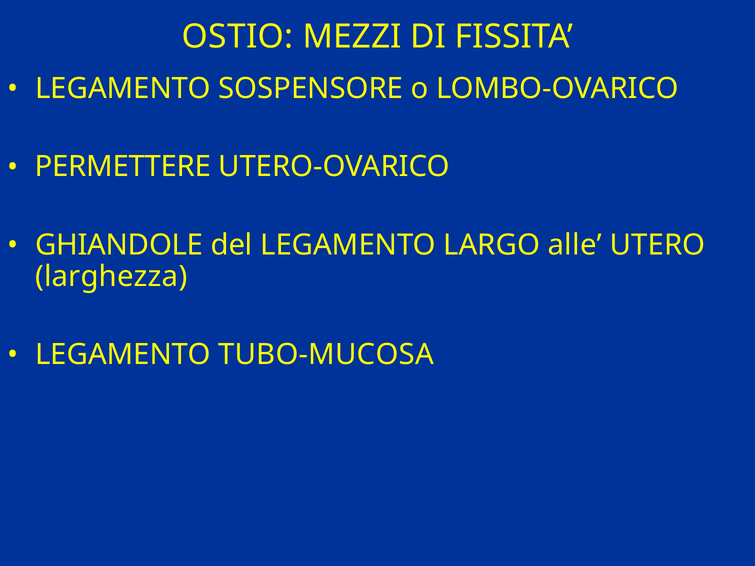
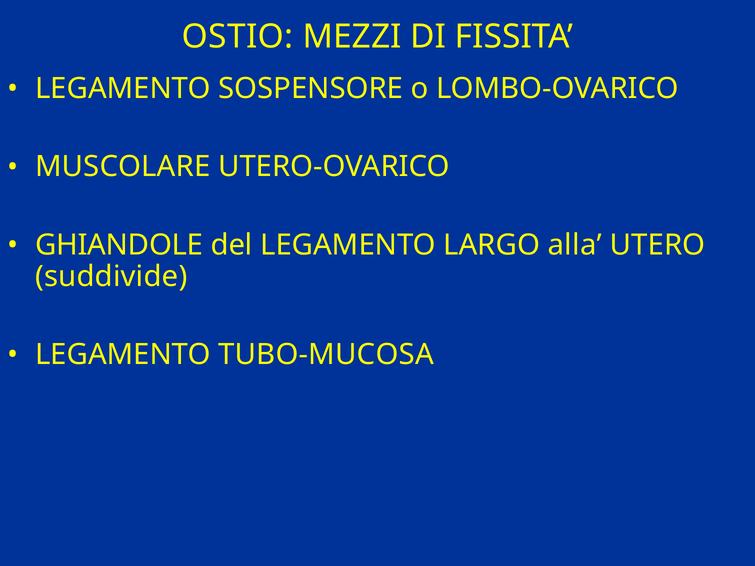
PERMETTERE: PERMETTERE -> MUSCOLARE (123, 167)
alle: alle -> alla (575, 245)
larghezza: larghezza -> suddivide (111, 277)
